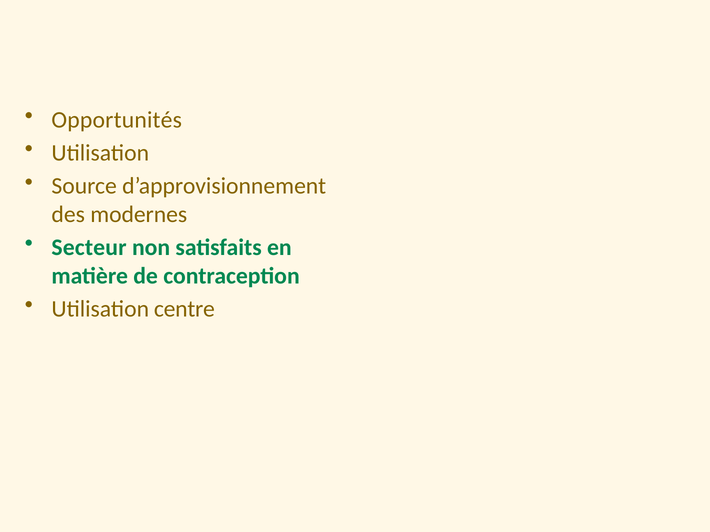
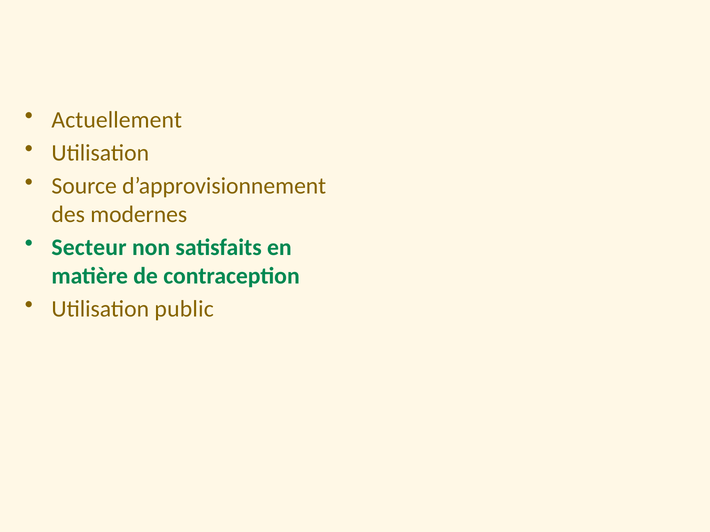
Opportunités: Opportunités -> Actuellement (117, 120)
centre: centre -> public (184, 309)
